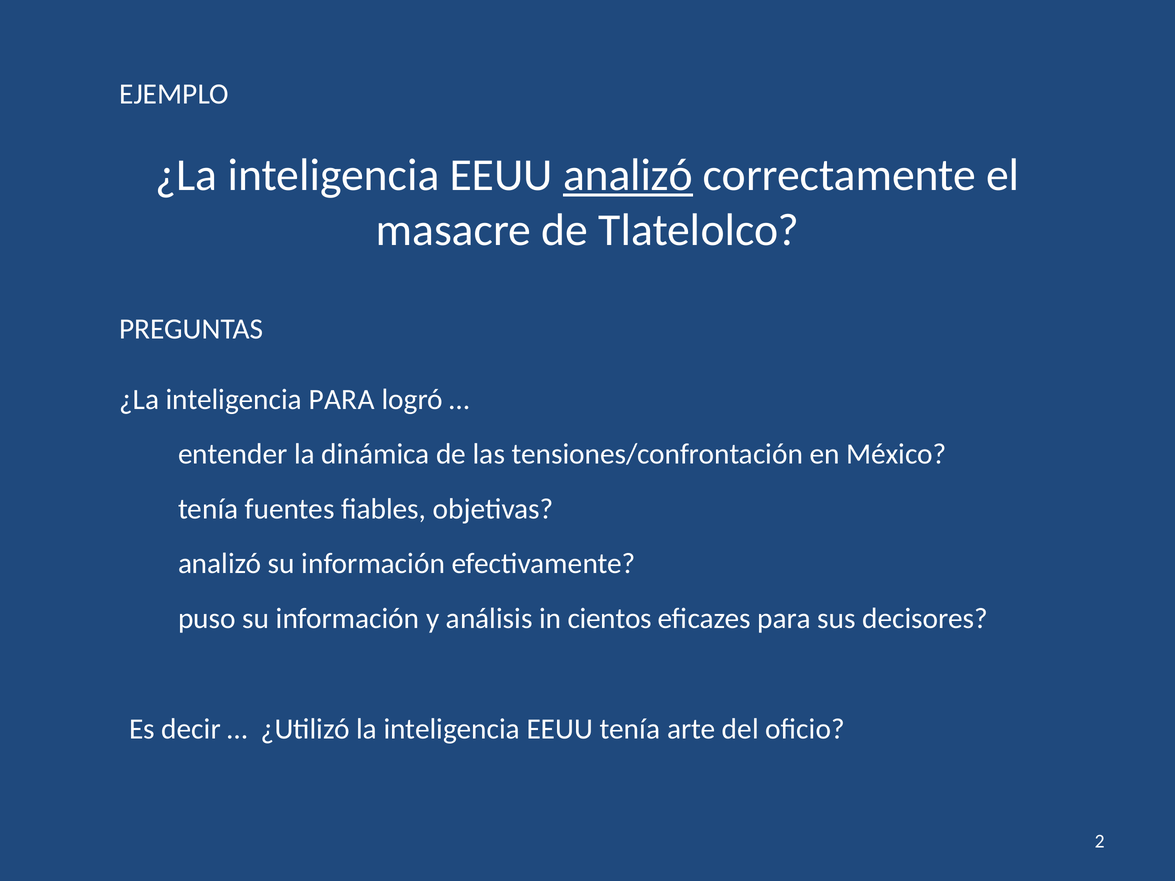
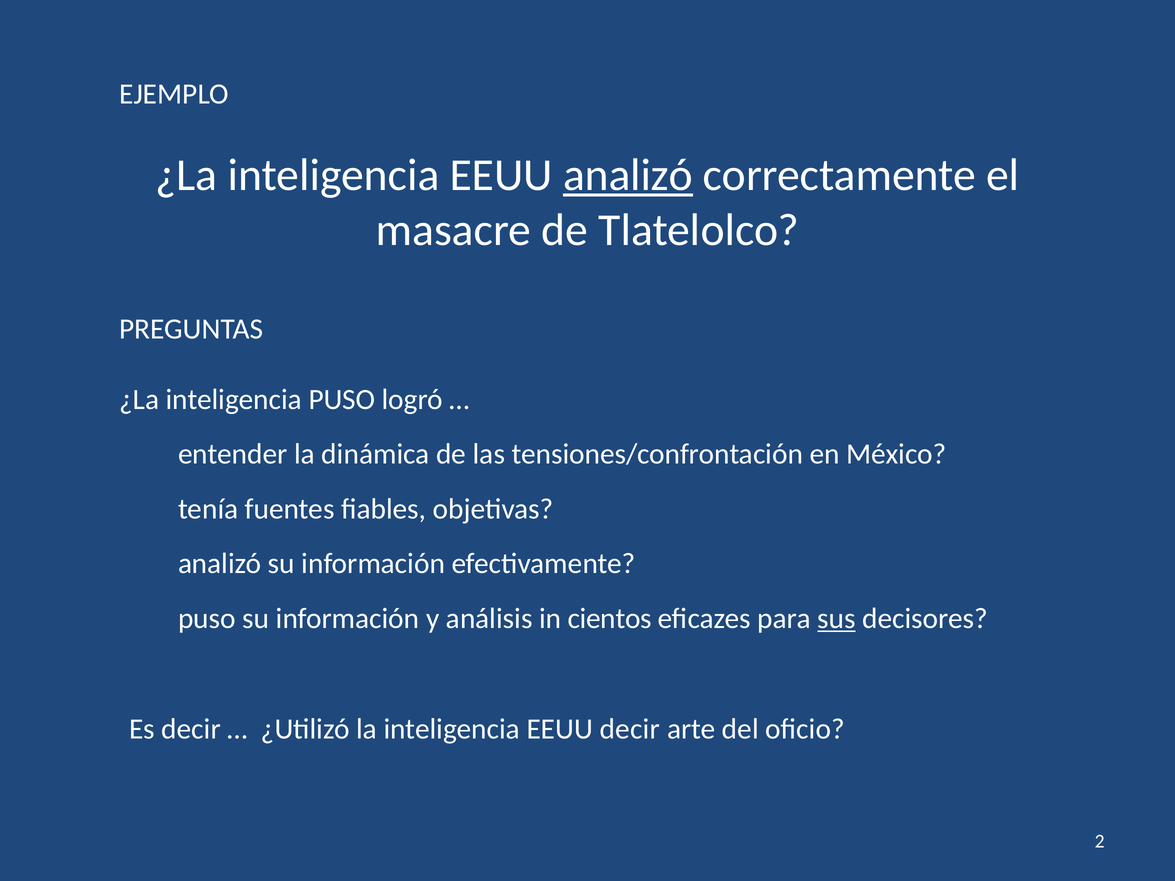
inteligencia PARA: PARA -> PUSO (342, 399)
sus underline: none -> present (836, 619)
EEUU tenía: tenía -> decir (630, 729)
